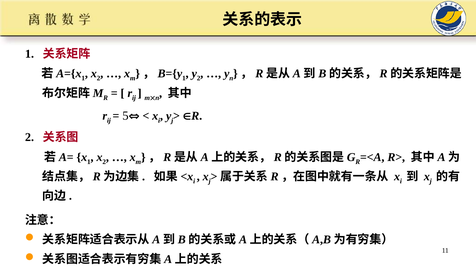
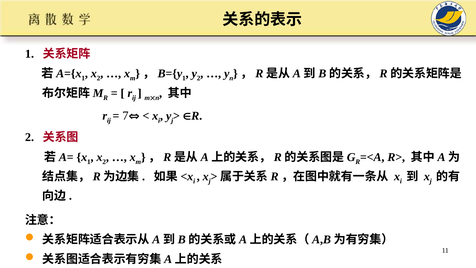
5: 5 -> 7 (125, 116)
